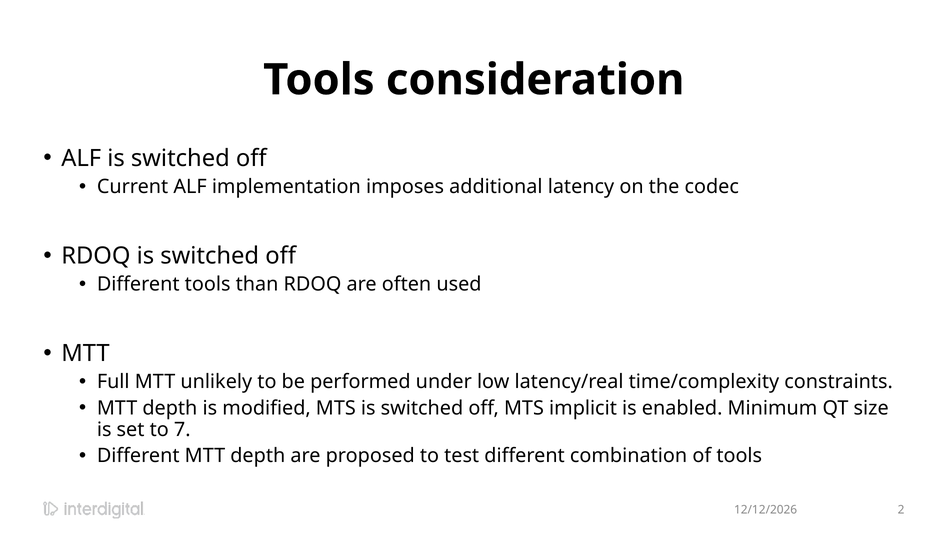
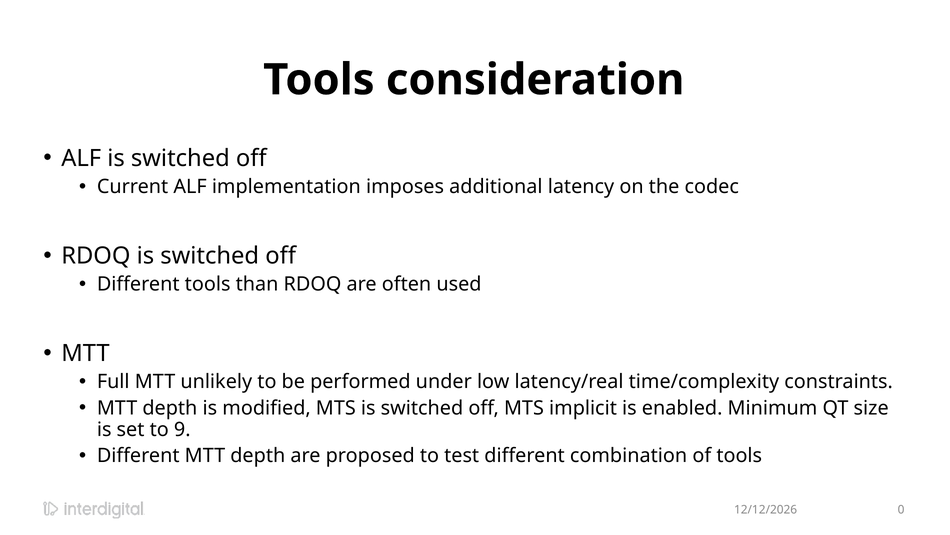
7: 7 -> 9 (182, 429)
2: 2 -> 0 (901, 509)
